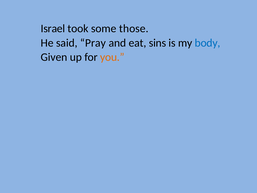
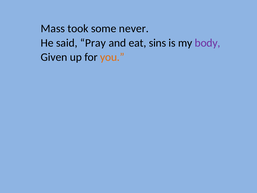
Israel: Israel -> Mass (53, 29)
those: those -> never (134, 29)
body colour: blue -> purple (208, 43)
